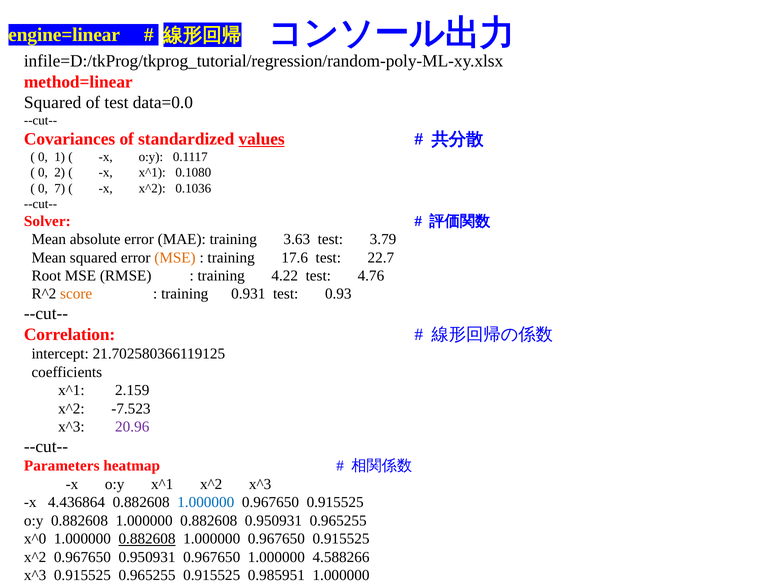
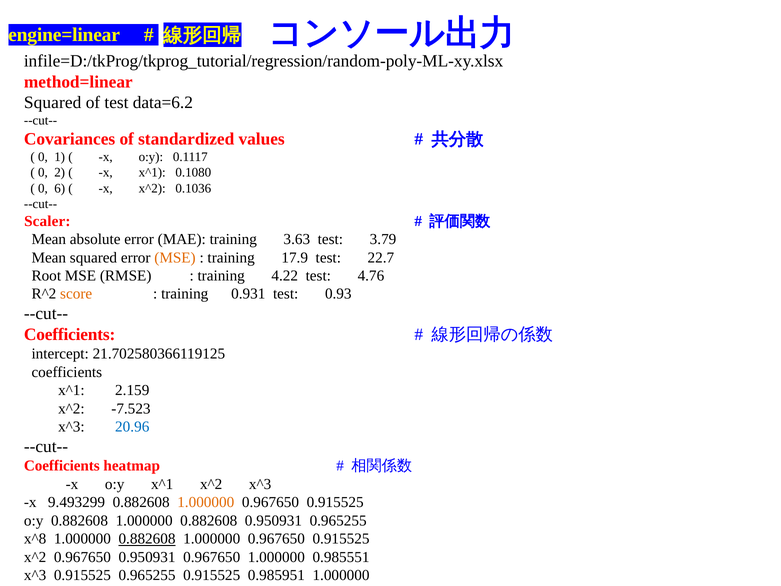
data=0.0: data=0.0 -> data=6.2 (163, 103)
values underline: present -> none (262, 139)
7: 7 -> 6 (60, 188)
Solver: Solver -> Scaler (47, 221)
17.6: 17.6 -> 17.9 (295, 257)
Correlation: Correlation -> Coefficients (70, 334)
20.96 colour: purple -> blue (132, 427)
Parameters: Parameters -> Coefficients (62, 466)
4.436864: 4.436864 -> 9.493299 (77, 502)
1.000000 colour: blue -> orange (206, 502)
x^0: x^0 -> x^8 (35, 539)
4.588266: 4.588266 -> 0.985551 (341, 557)
